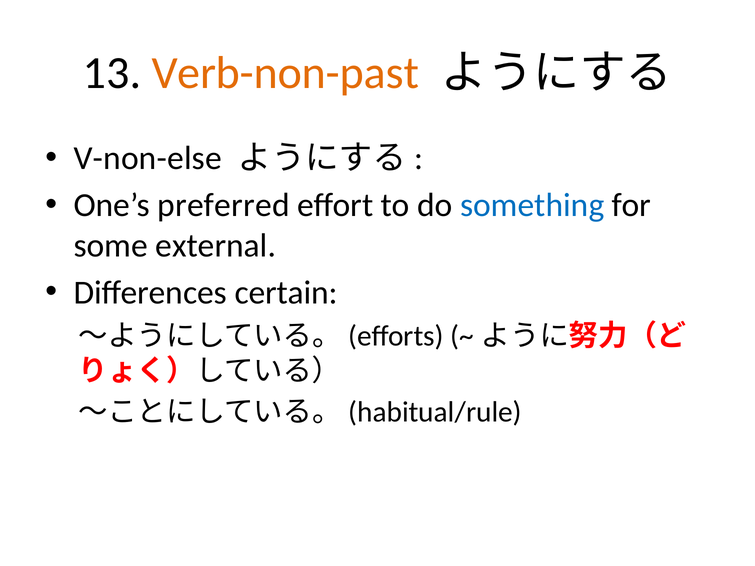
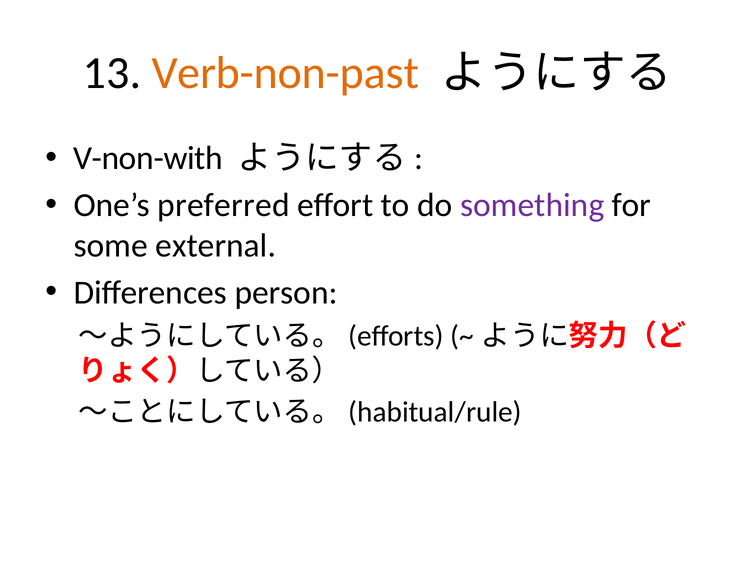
V-non-else: V-non-else -> V-non-with (148, 158)
something colour: blue -> purple (532, 205)
certain: certain -> person (286, 293)
